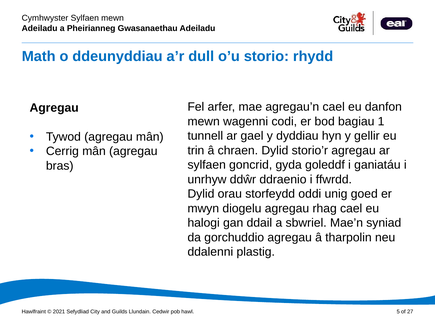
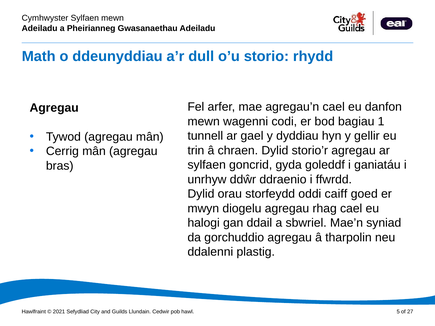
unig: unig -> caiff (336, 194)
